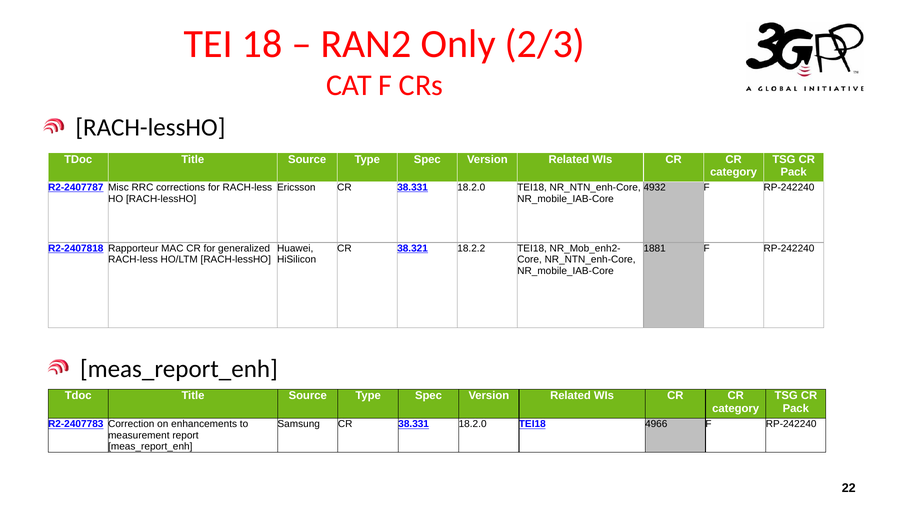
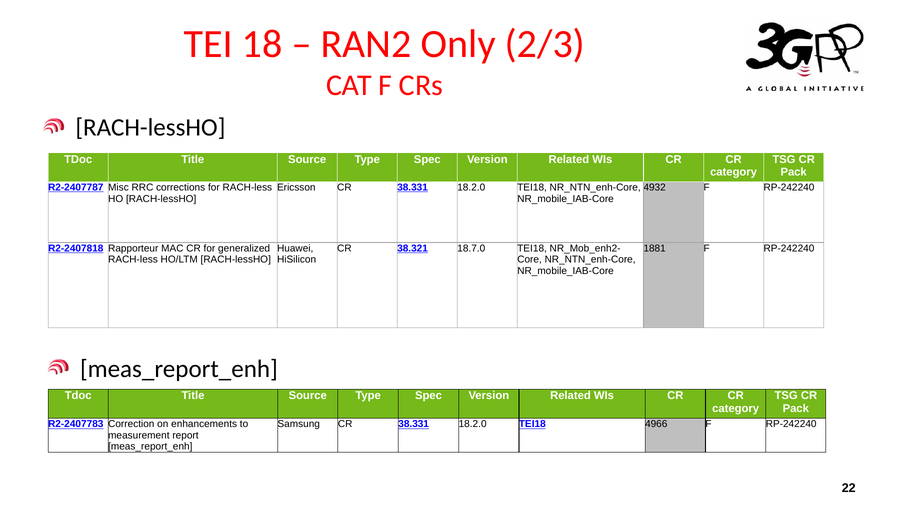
18.2.2: 18.2.2 -> 18.7.0 (471, 248)
